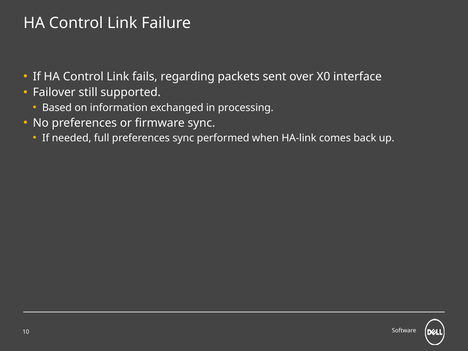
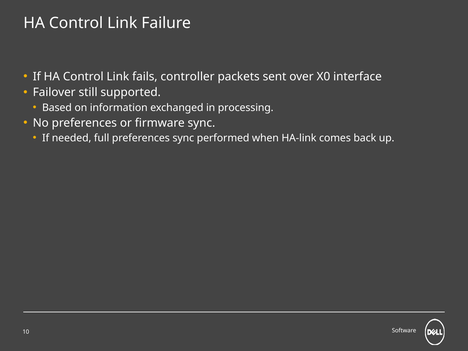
regarding: regarding -> controller (188, 76)
